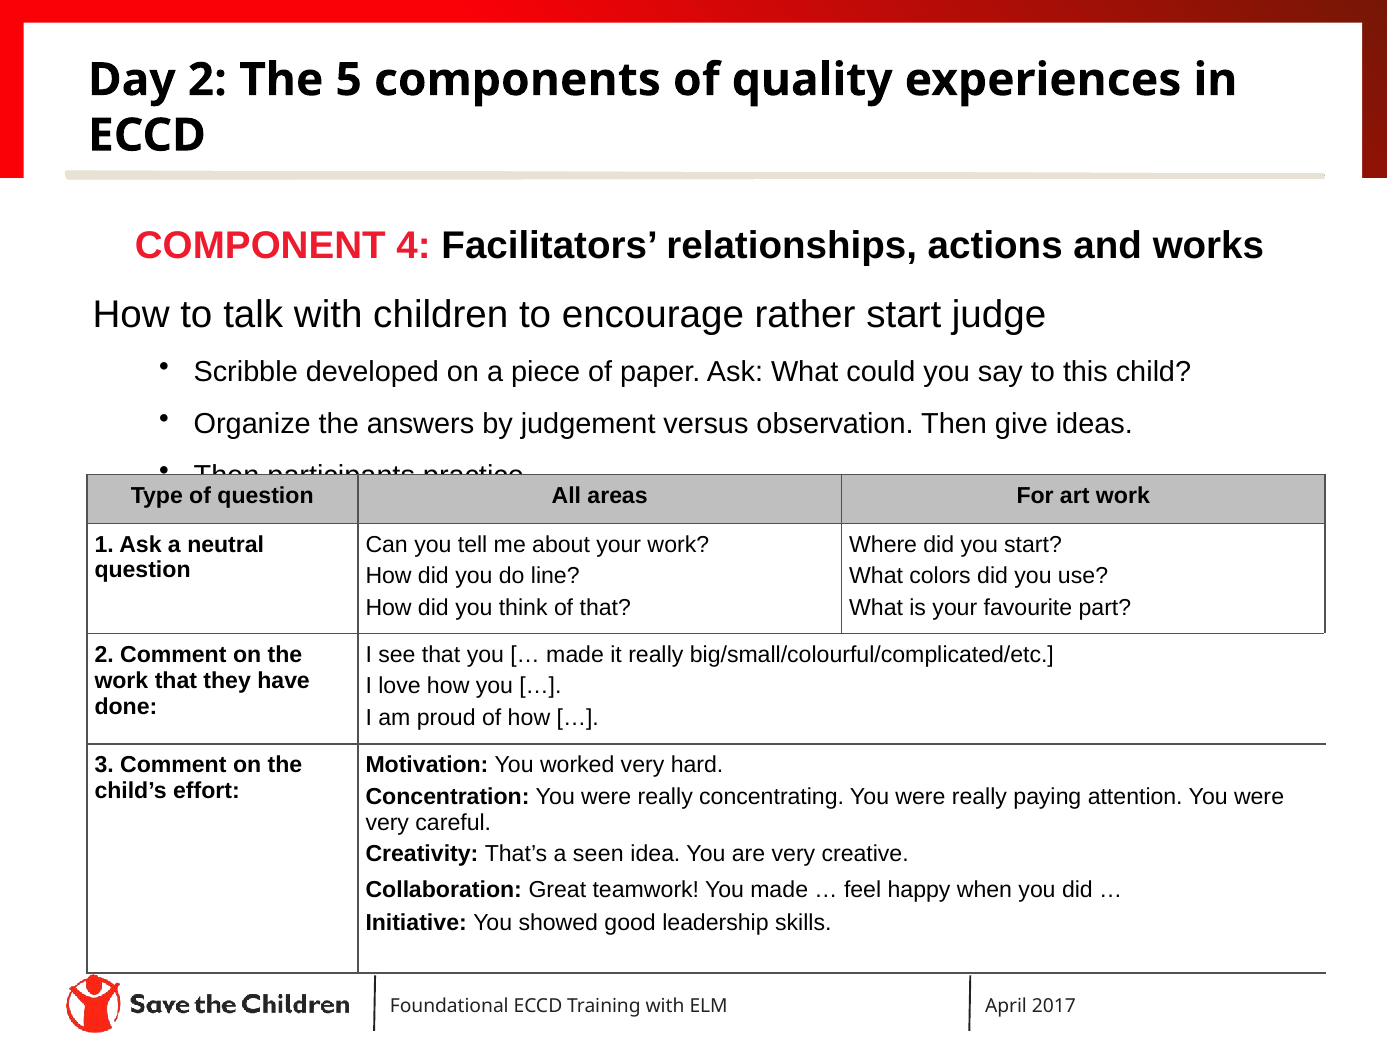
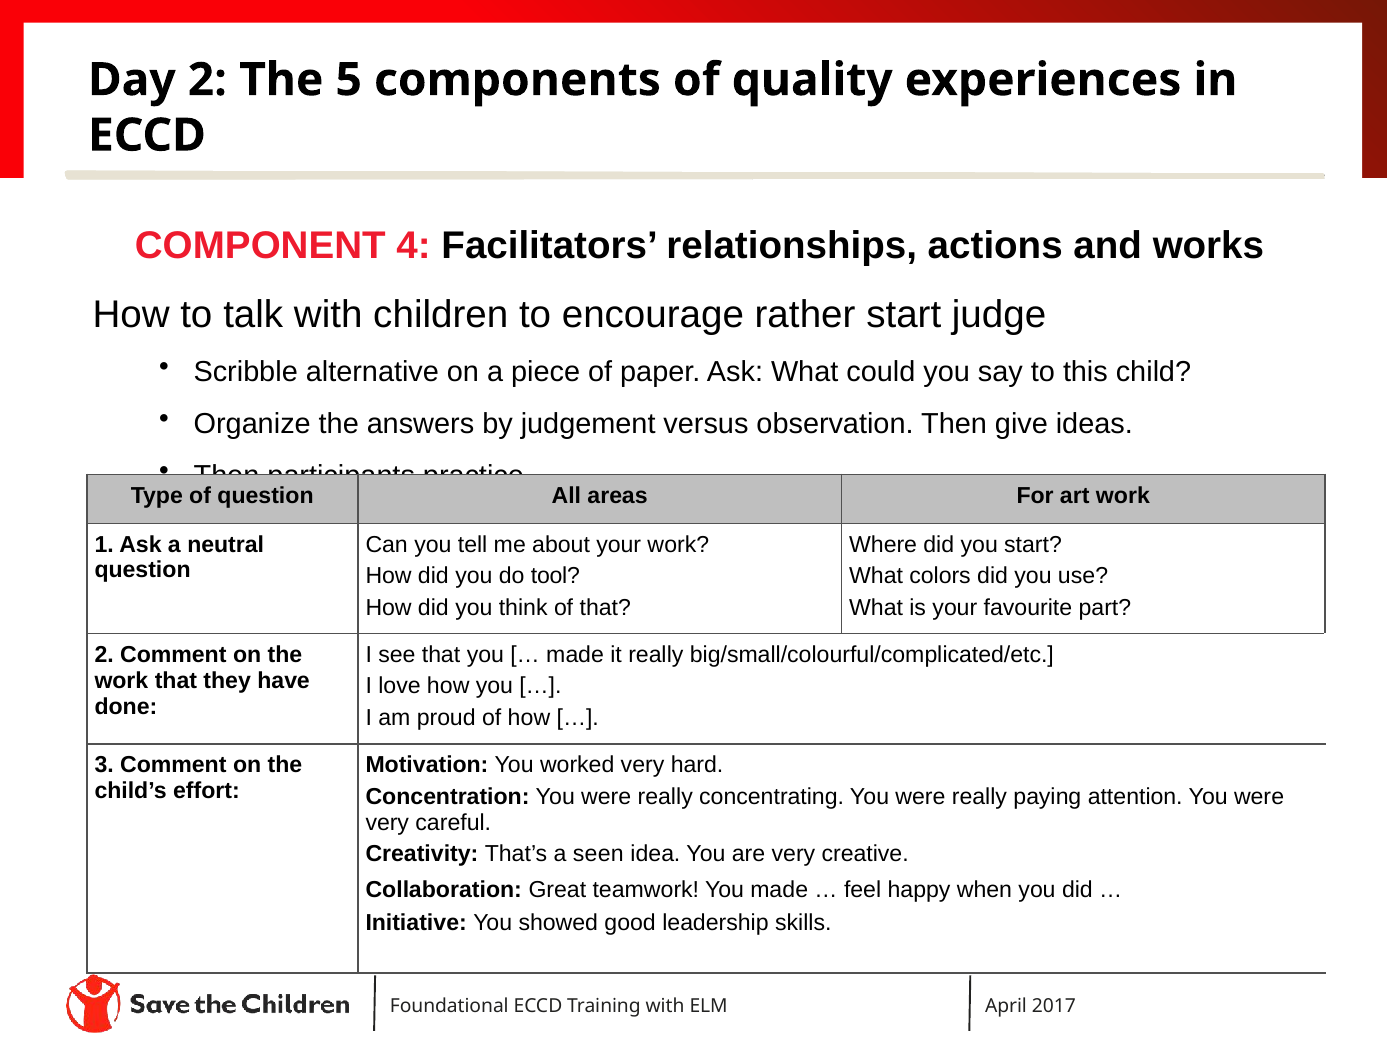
developed: developed -> alternative (372, 372)
line: line -> tool (555, 576)
